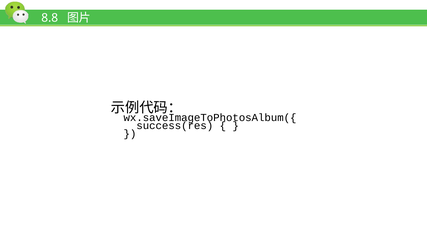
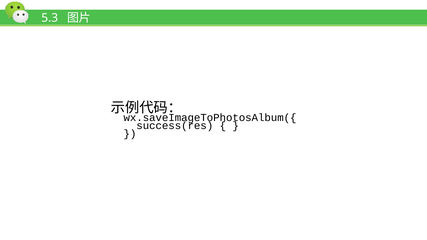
8.8: 8.8 -> 5.3 (50, 18)
